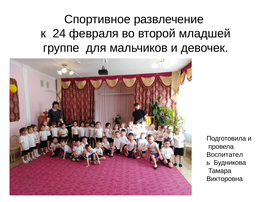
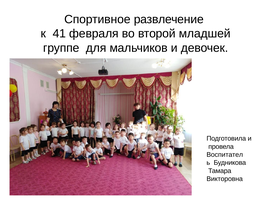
24: 24 -> 41 (59, 34)
